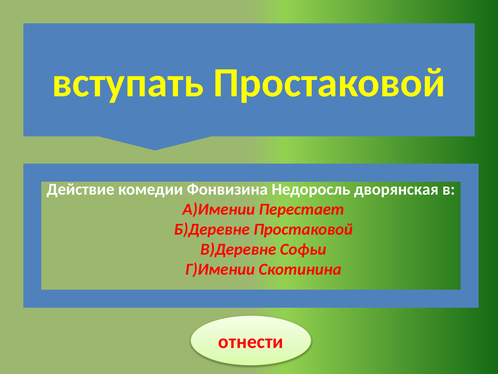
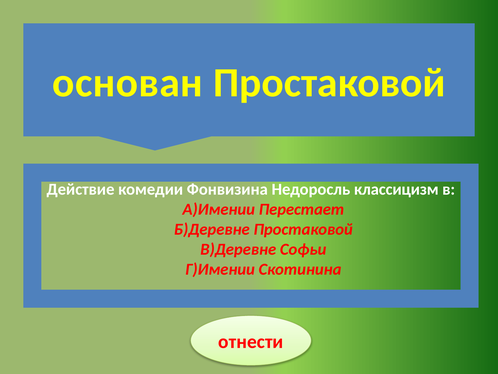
вступать: вступать -> основан (128, 83)
дворянская: дворянская -> классицизм (396, 189)
